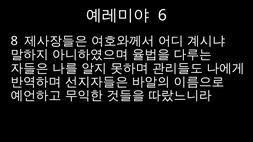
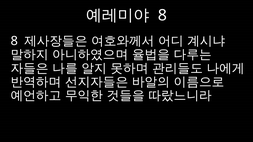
6: 6 -> 8 (162, 15)
